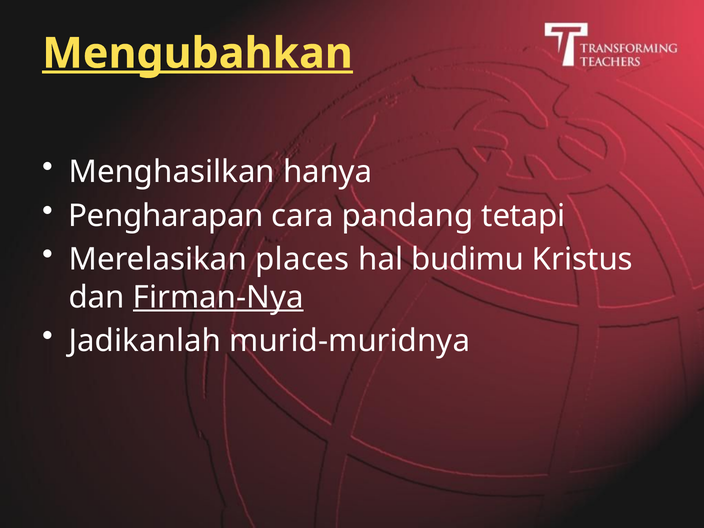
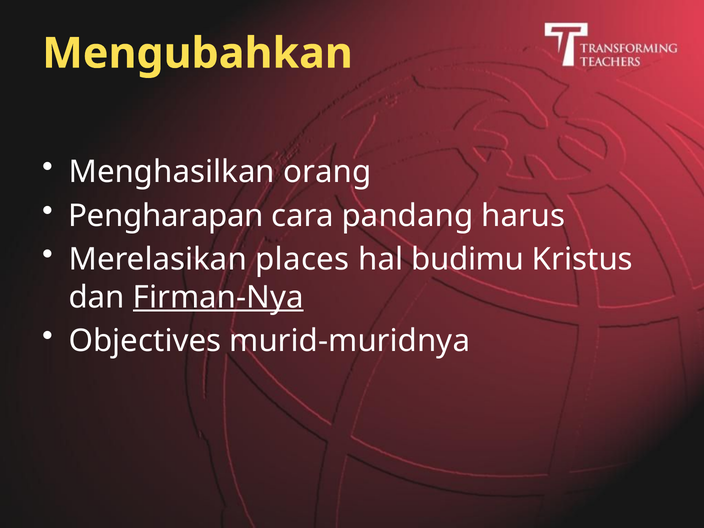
Mengubahkan underline: present -> none (198, 53)
hanya: hanya -> orang (327, 172)
tetapi: tetapi -> harus (523, 216)
Jadikanlah: Jadikanlah -> Objectives (145, 341)
